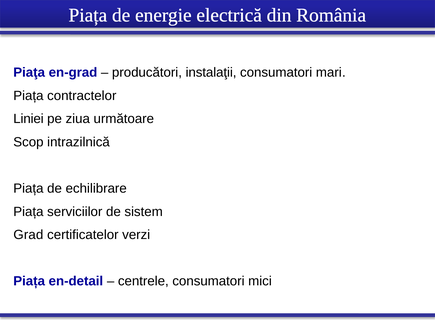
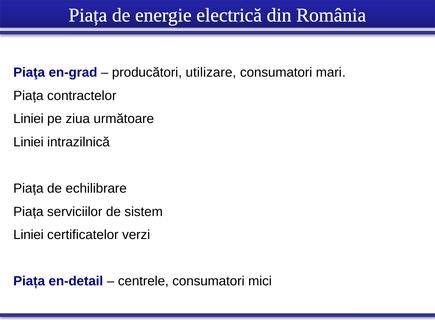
instalaţii: instalaţii -> utilizare (211, 73)
Scop: Scop -> Liniei (28, 142)
Grad: Grad -> Liniei (28, 235)
